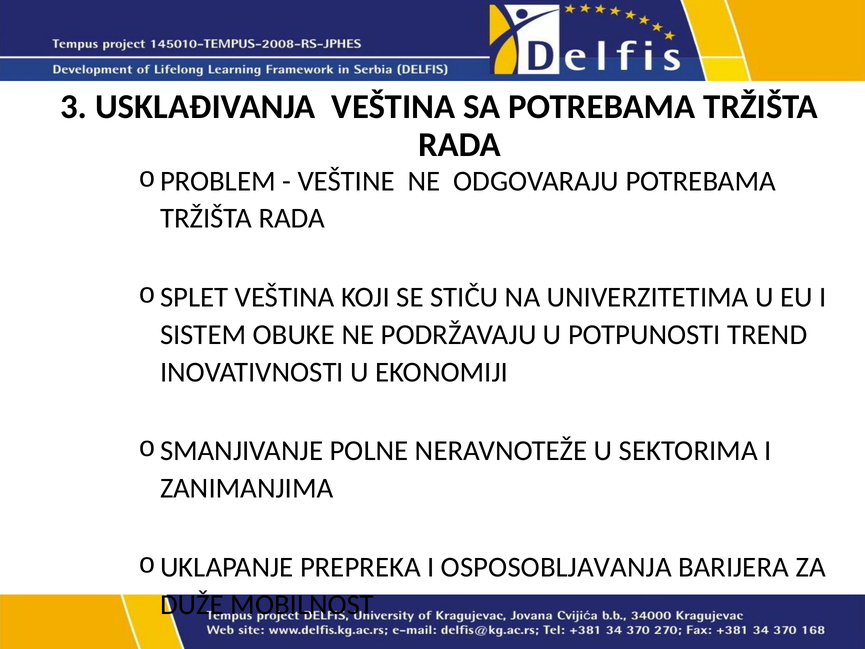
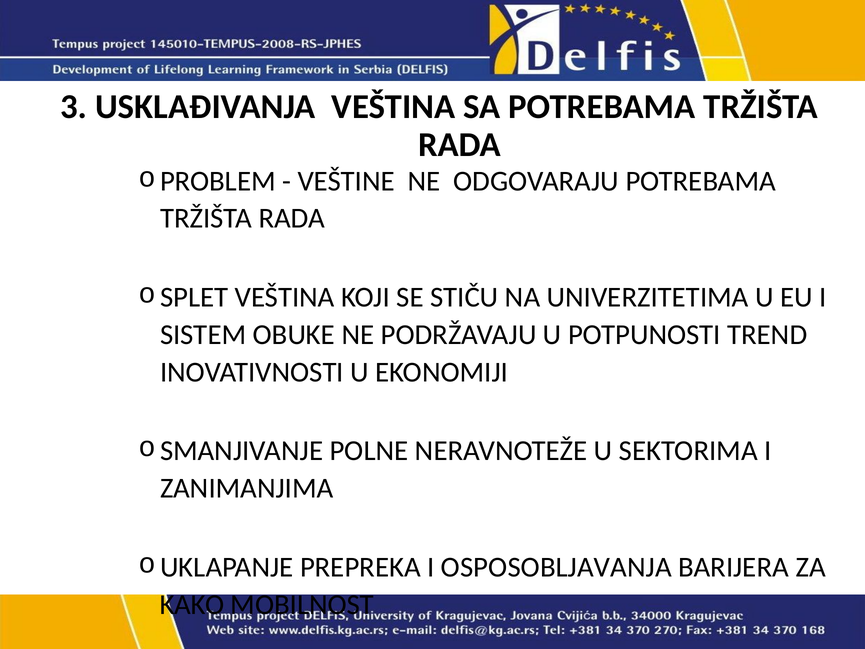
DUŽE: DUŽE -> KAKO (192, 604)
